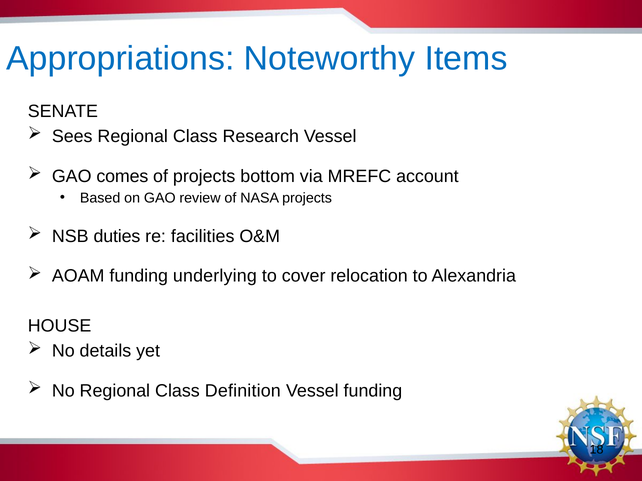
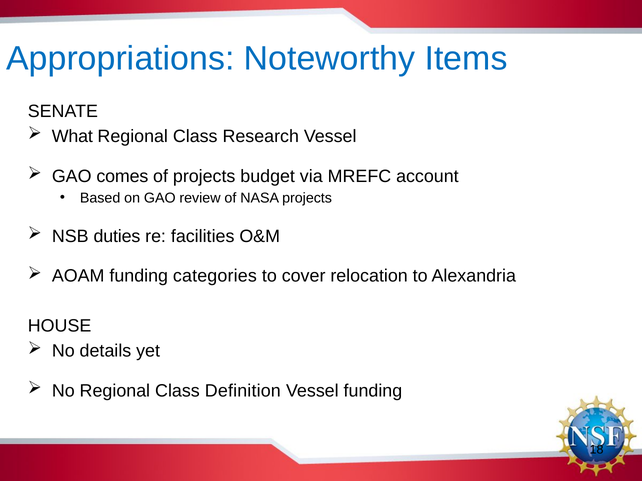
Sees: Sees -> What (72, 136)
bottom: bottom -> budget (268, 176)
underlying: underlying -> categories (215, 276)
